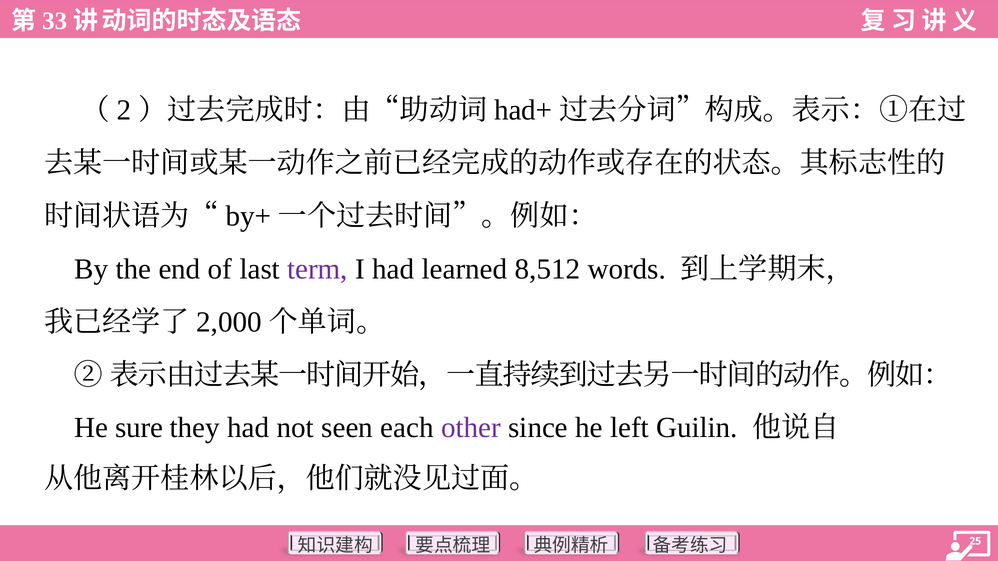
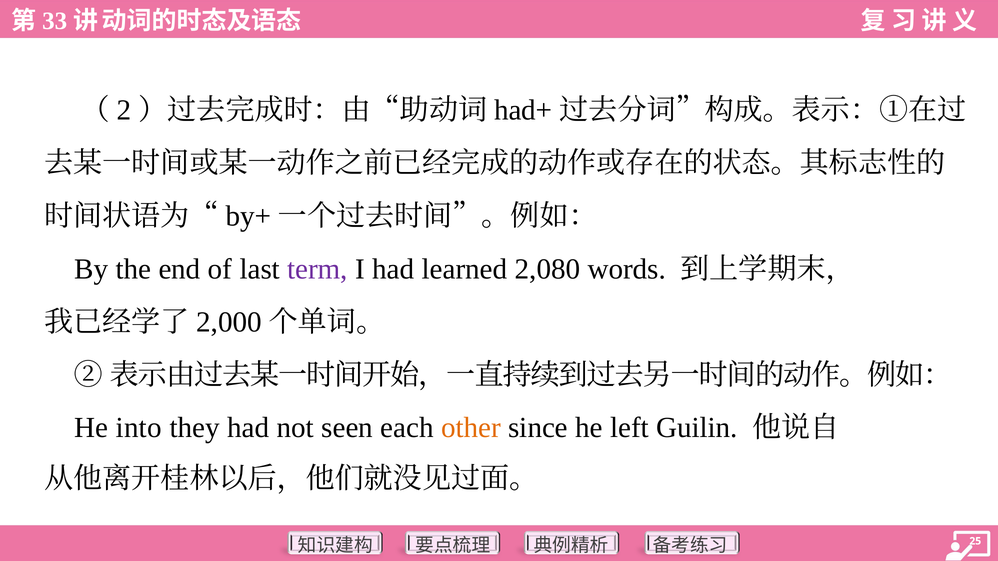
8,512: 8,512 -> 2,080 (547, 269)
sure: sure -> into (139, 428)
other colour: purple -> orange (471, 428)
